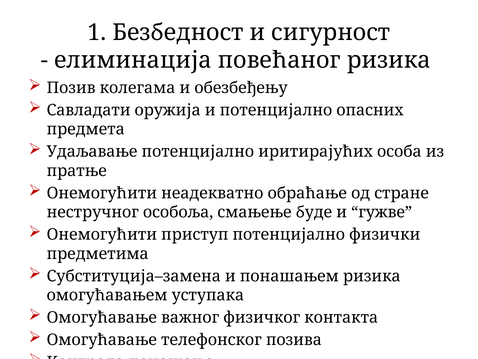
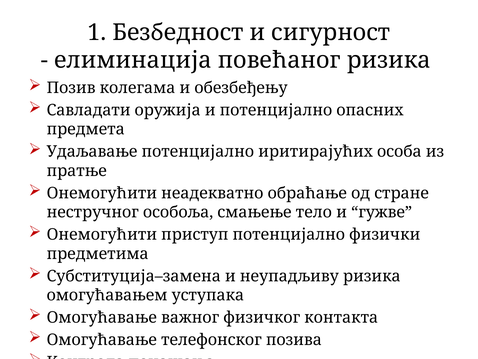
буде: буде -> тело (314, 212)
понашањем: понашањем -> неупадљиву (289, 276)
